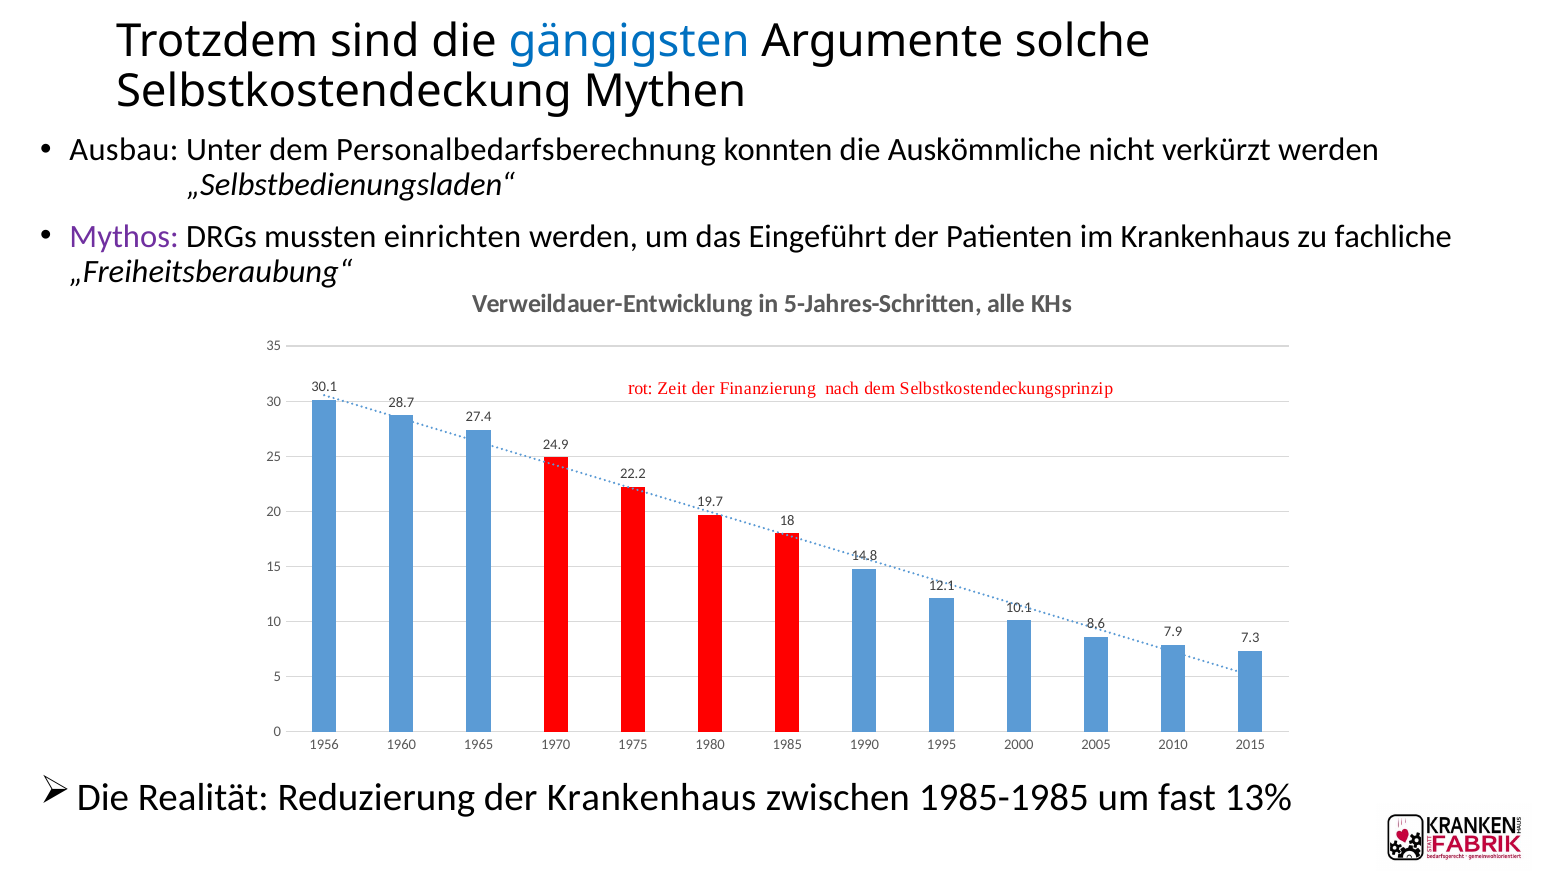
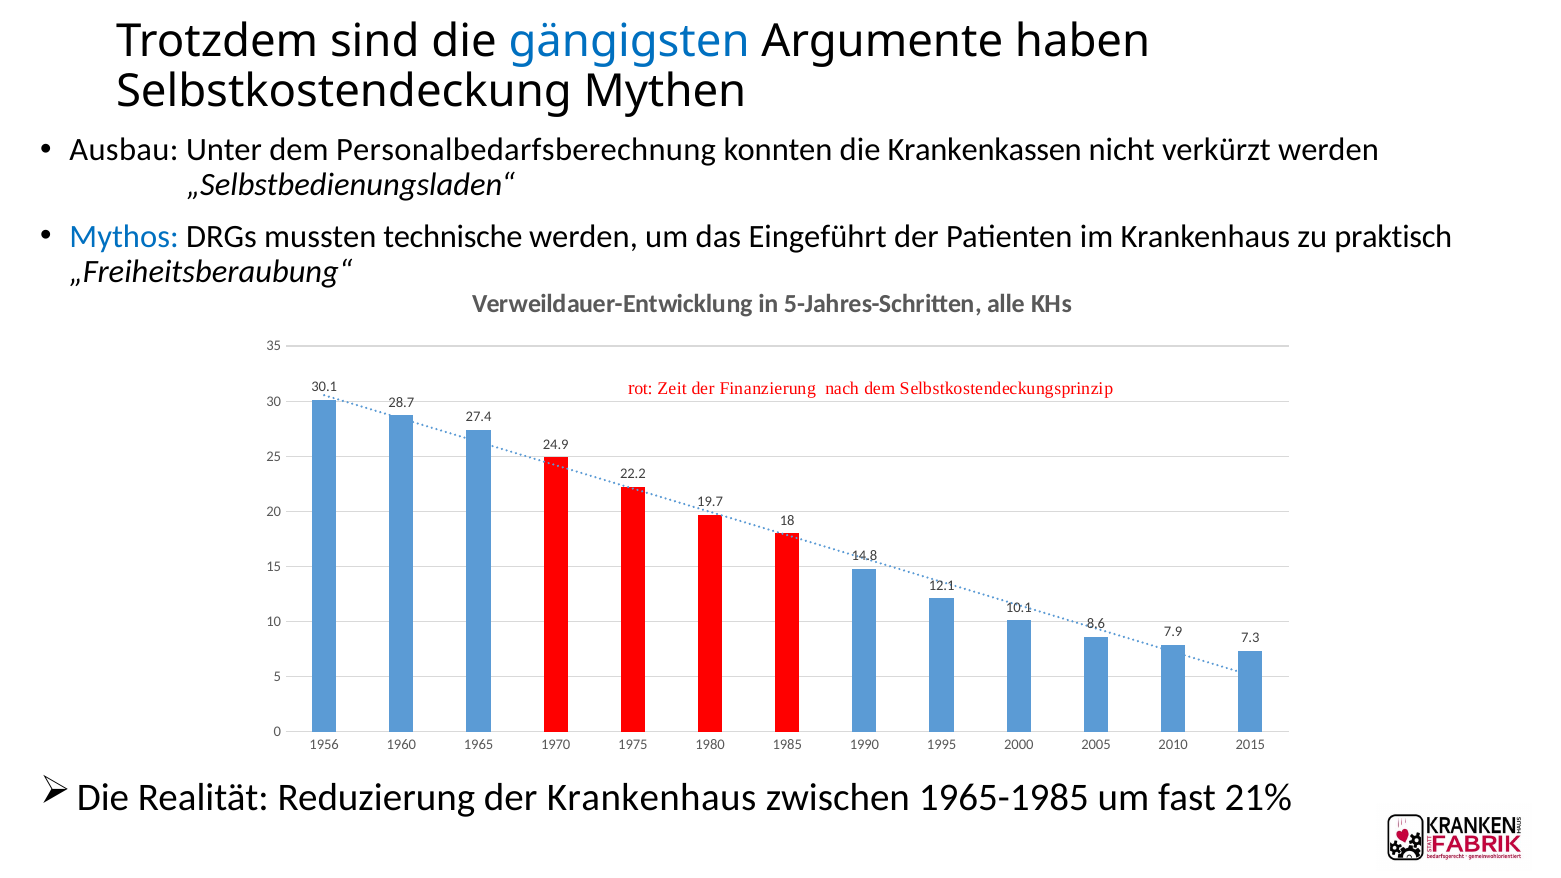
solche: solche -> haben (1083, 42)
Auskömmliche: Auskömmliche -> Krankenkassen (985, 150)
Mythos colour: purple -> blue (124, 237)
einrichten: einrichten -> technische (453, 237)
fachliche: fachliche -> praktisch (1393, 237)
1985-1985: 1985-1985 -> 1965-1985 (1004, 797)
13%: 13% -> 21% (1258, 797)
